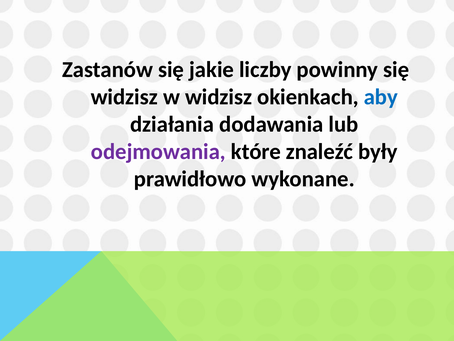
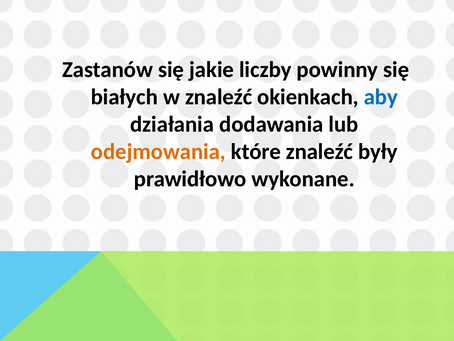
widzisz: widzisz -> białych (124, 97)
w widzisz: widzisz -> znaleźć (219, 97)
odejmowania colour: purple -> orange (158, 151)
